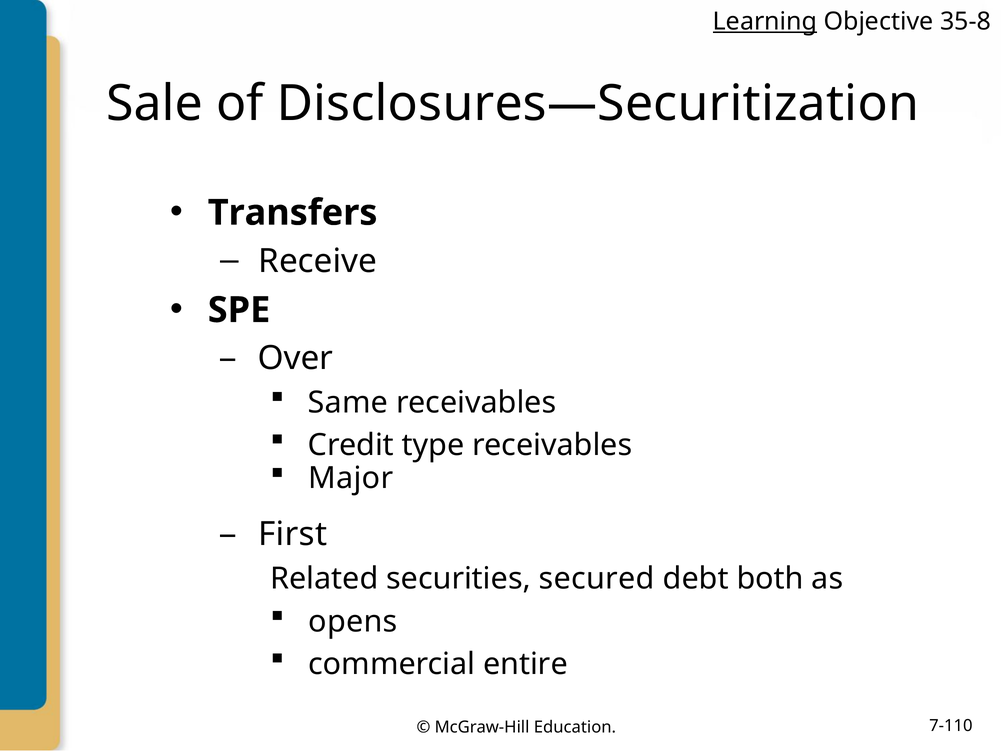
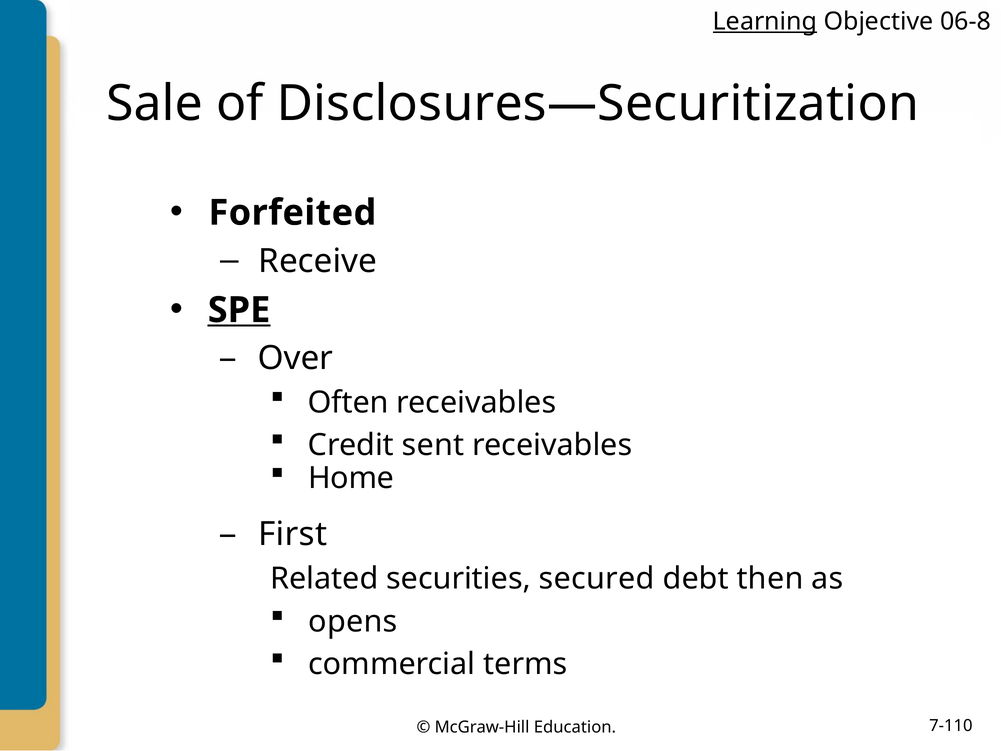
35-8: 35-8 -> 06-8 (965, 21)
Transfers: Transfers -> Forfeited (292, 213)
SPE underline: none -> present (239, 310)
Same: Same -> Often (348, 402)
type: type -> sent (433, 445)
Major: Major -> Home (351, 478)
both: both -> then (770, 578)
entire: entire -> terms (525, 664)
